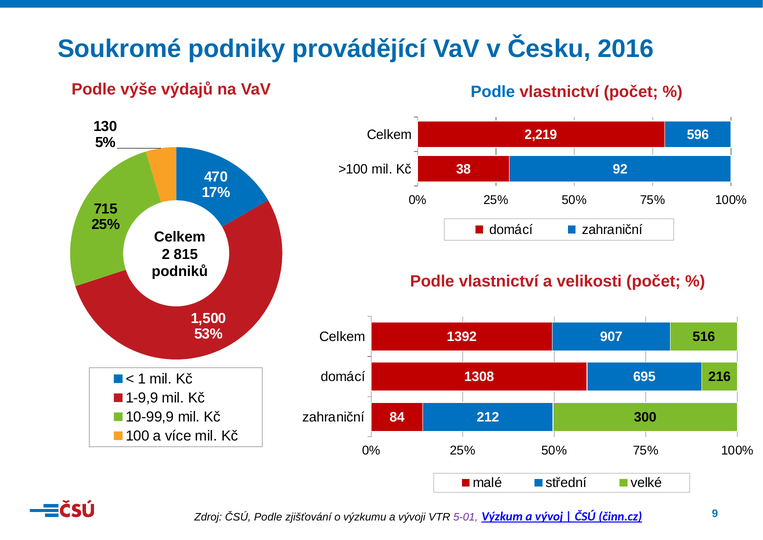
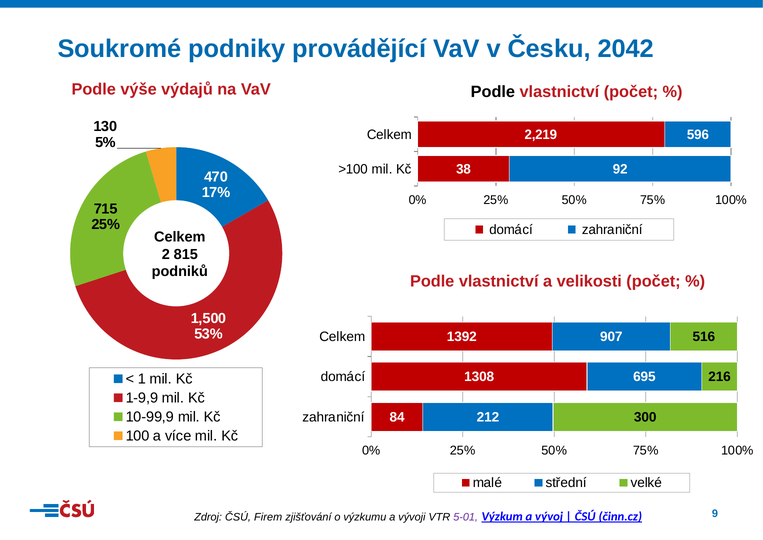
2016: 2016 -> 2042 (626, 49)
Podle colour: blue -> black (493, 92)
ČSÚ Podle: Podle -> Firem (268, 517)
